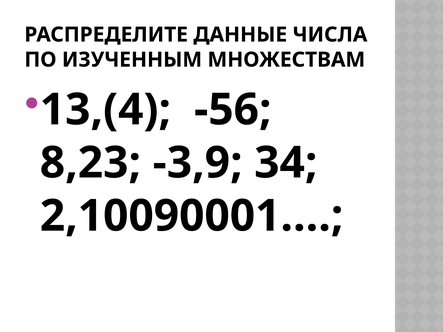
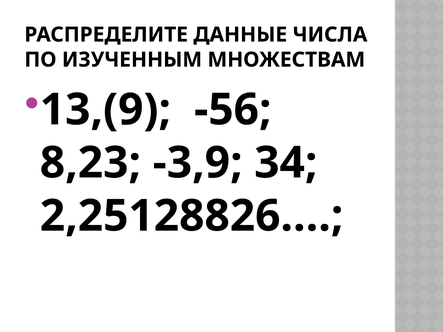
13,(4: 13,(4 -> 13,(9 (105, 110)
2,10090001…: 2,10090001… -> 2,25128826… (192, 216)
